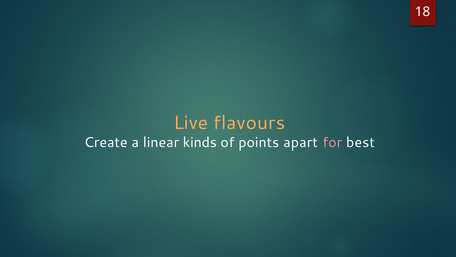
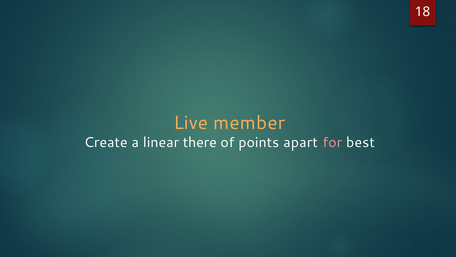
flavours: flavours -> member (249, 123)
kinds: kinds -> there (200, 142)
